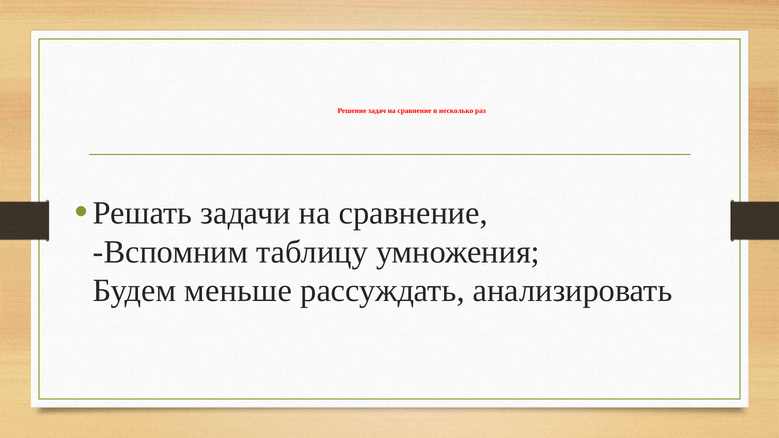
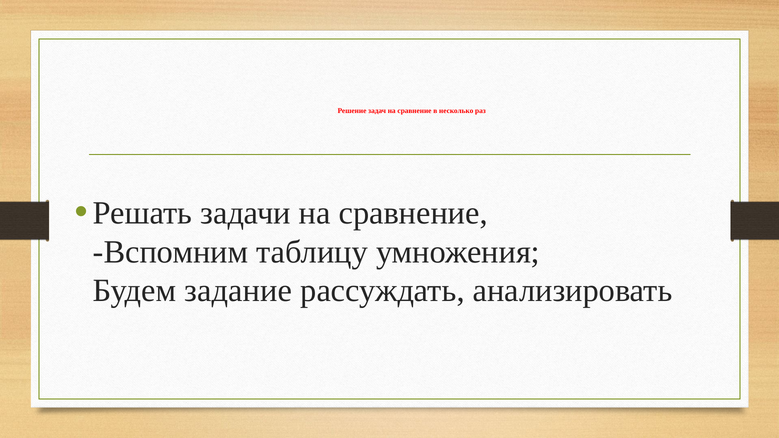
меньше: меньше -> задание (238, 291)
